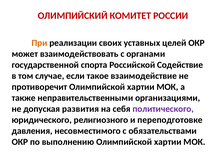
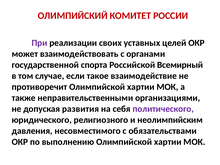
При colour: orange -> purple (39, 43)
Содействие: Содействие -> Всемирный (180, 65)
переподготовке: переподготовке -> неолимпийским (170, 120)
